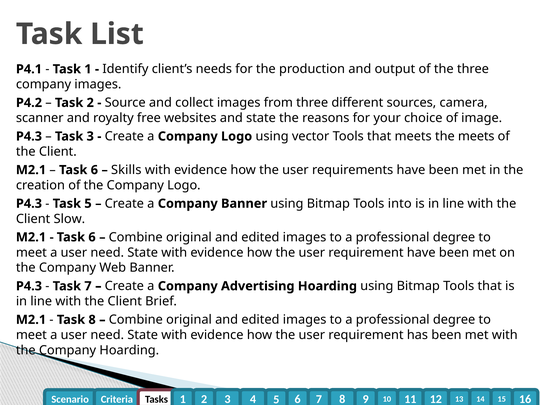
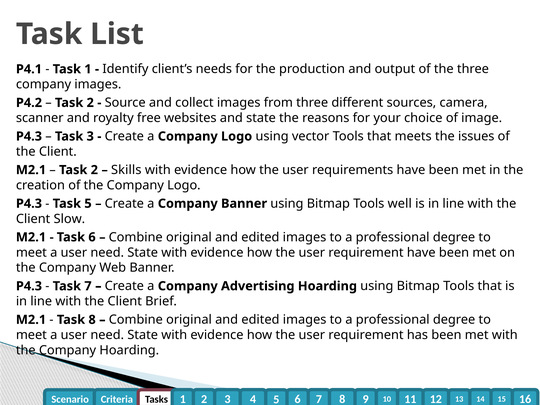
the meets: meets -> issues (476, 136)
6: 6 -> 2 (94, 170)
into: into -> well (400, 204)
